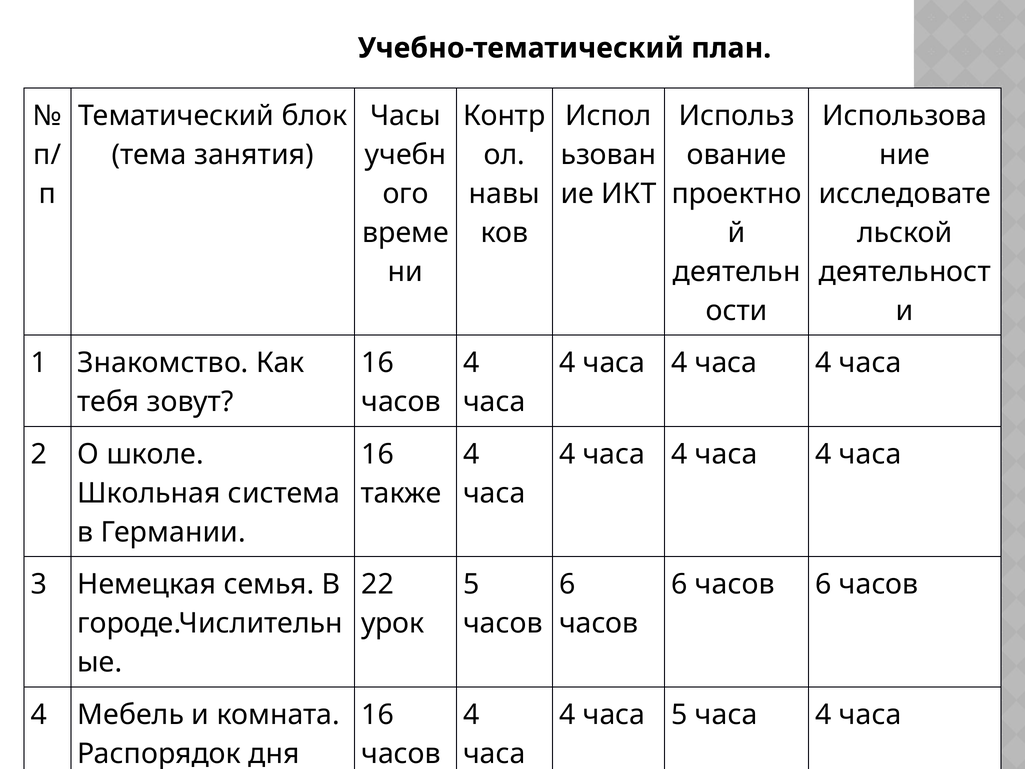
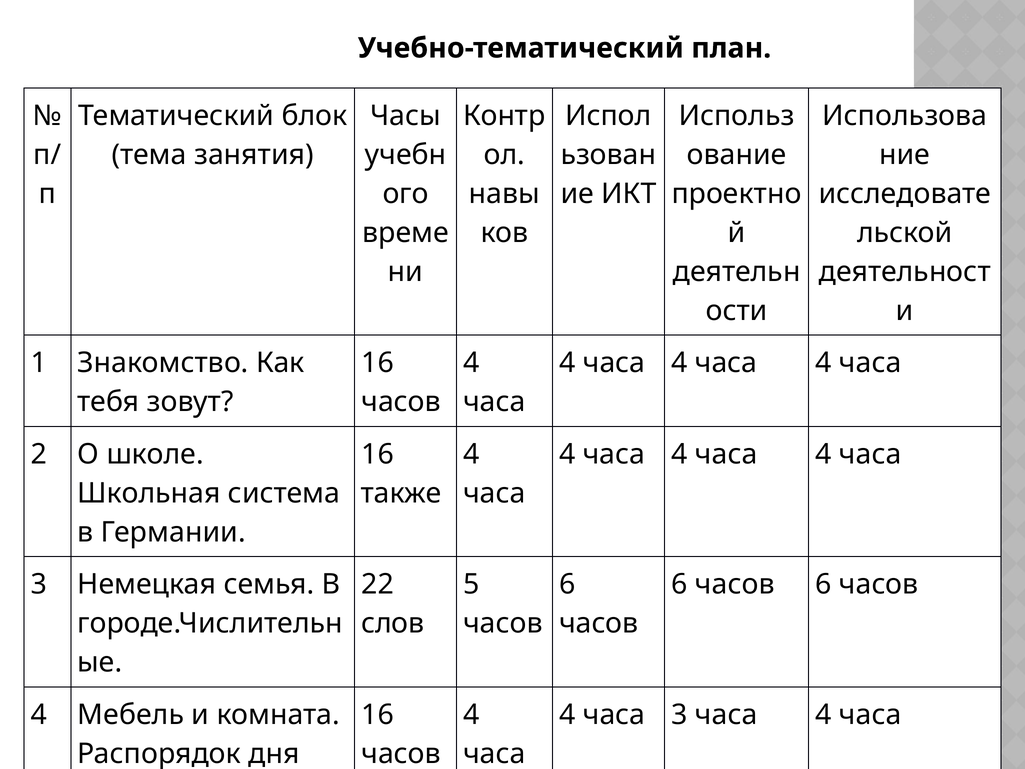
урок: урок -> слов (393, 623)
5: 5 -> 3 (679, 715)
